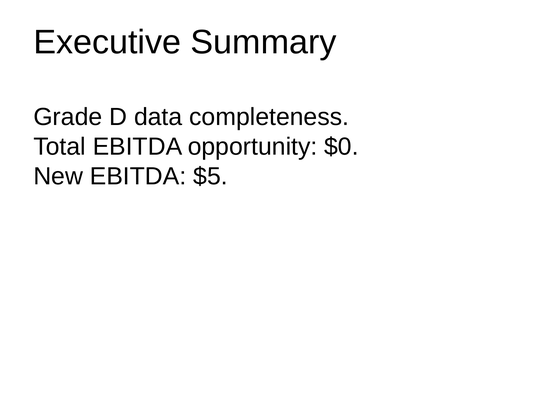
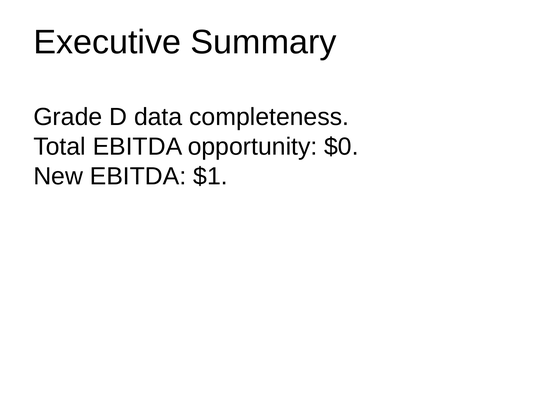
$5: $5 -> $1 (211, 177)
